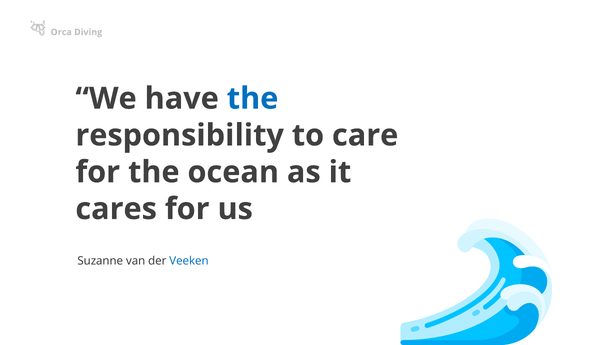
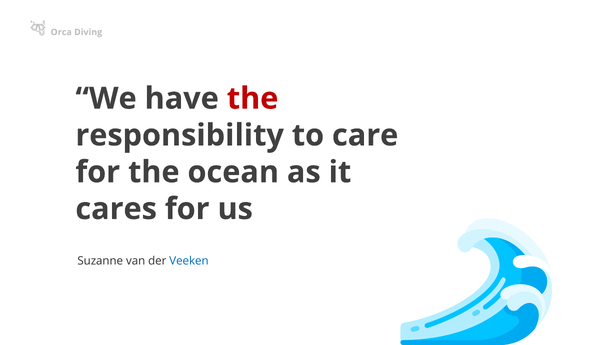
the colour: blue -> red (253, 98)
